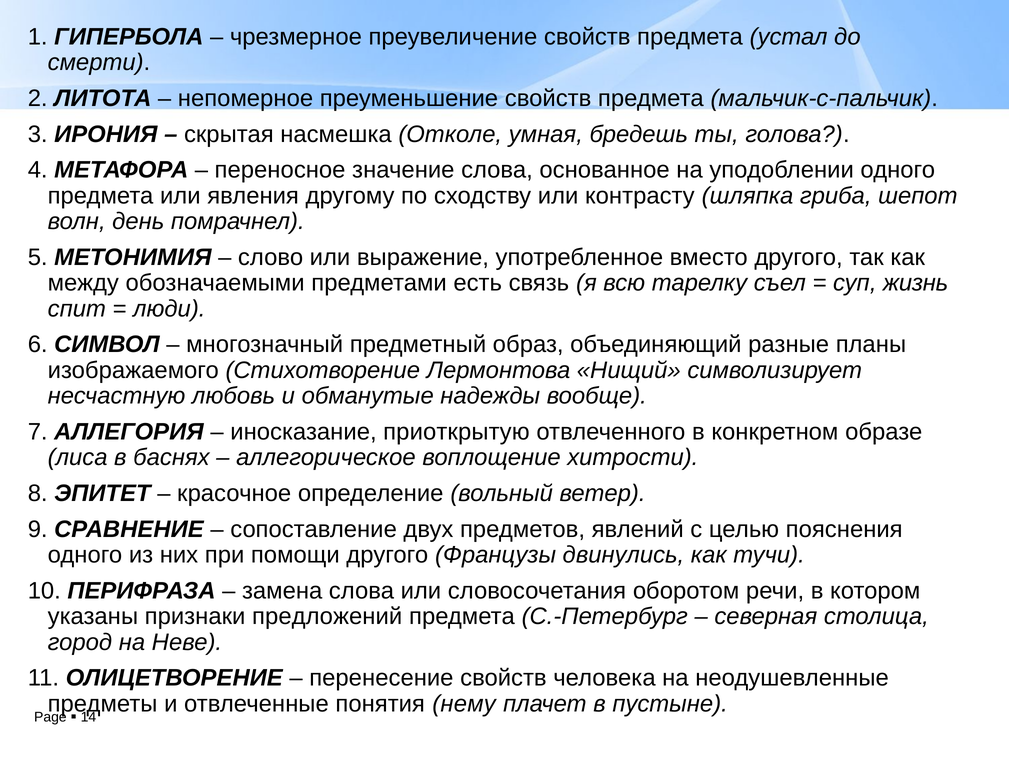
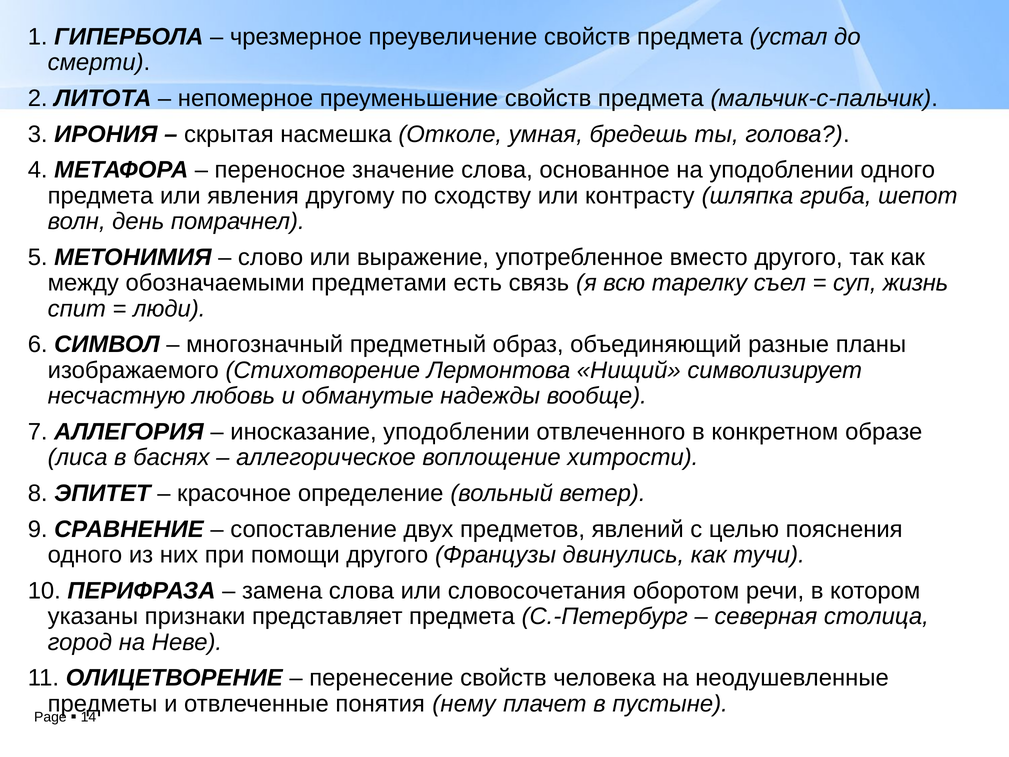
иносказание приоткрытую: приоткрытую -> уподоблении (456, 432)
предложений: предложений -> представляет (327, 616)
